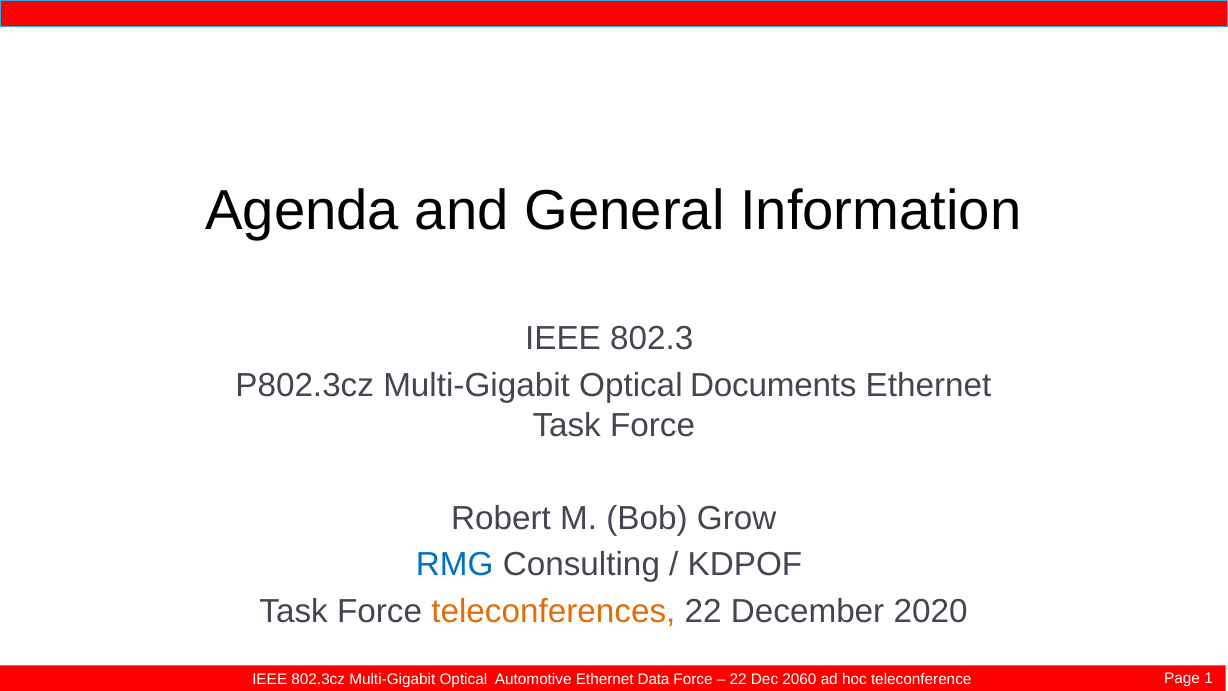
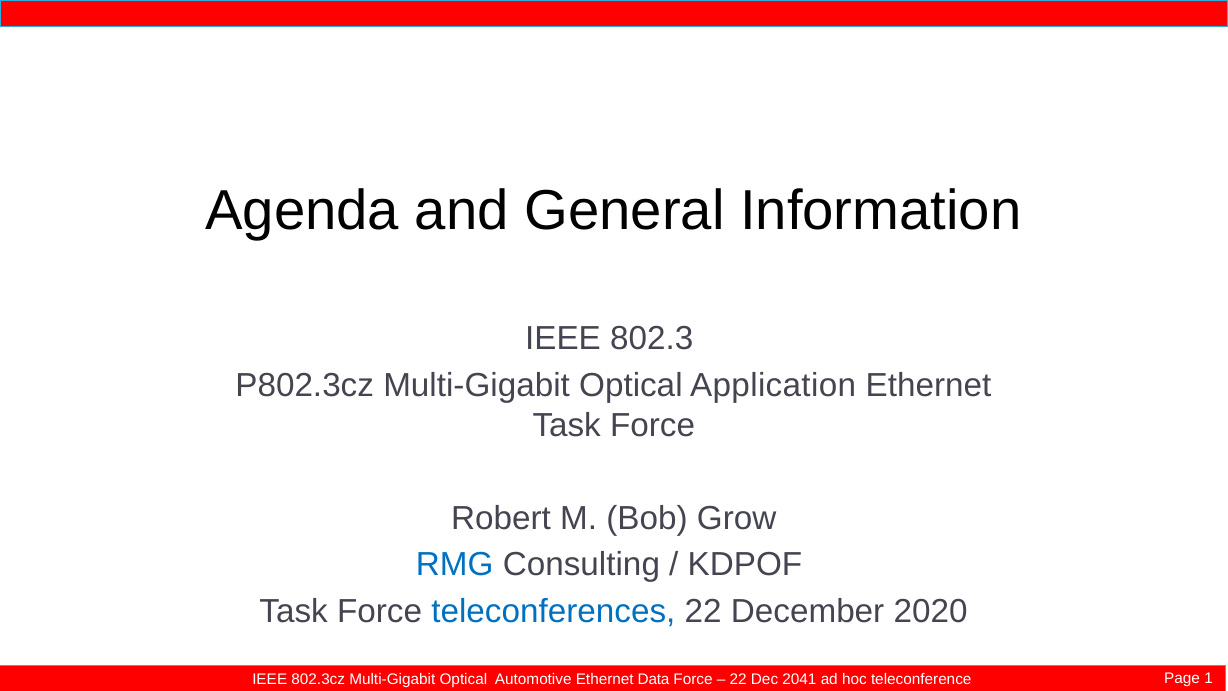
Documents: Documents -> Application (773, 385)
teleconferences colour: orange -> blue (553, 611)
2060: 2060 -> 2041 (799, 679)
